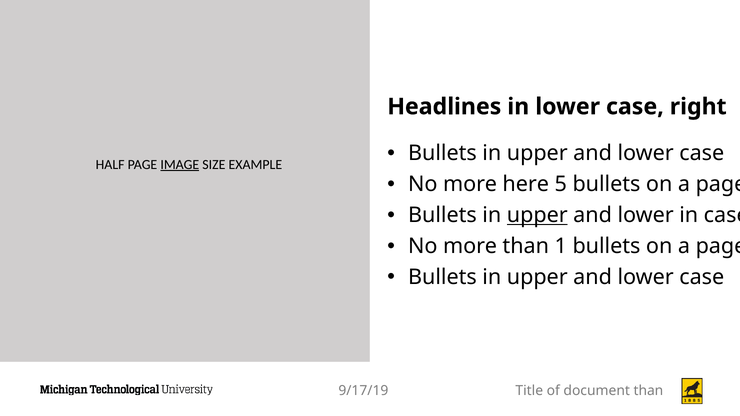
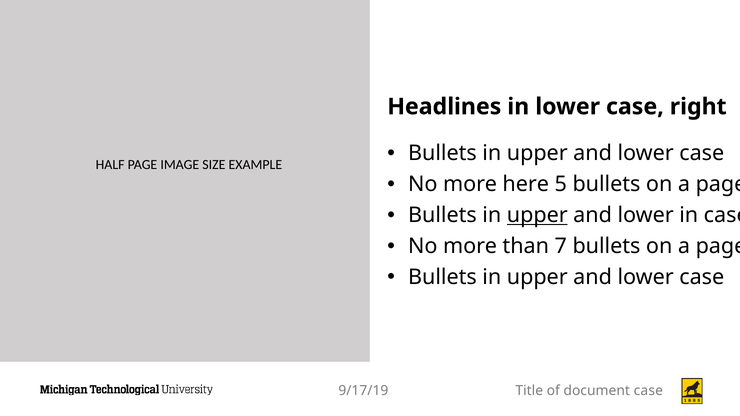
IMAGE underline: present -> none (180, 165)
1: 1 -> 7 (561, 246)
document than: than -> case (648, 391)
